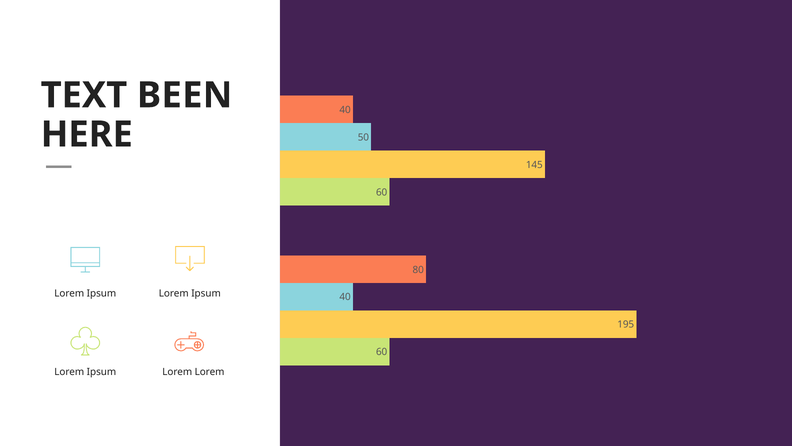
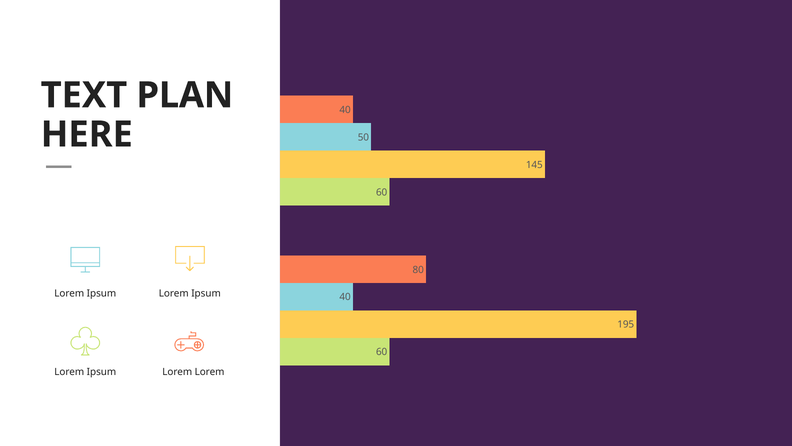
BEEN: BEEN -> PLAN (185, 95)
